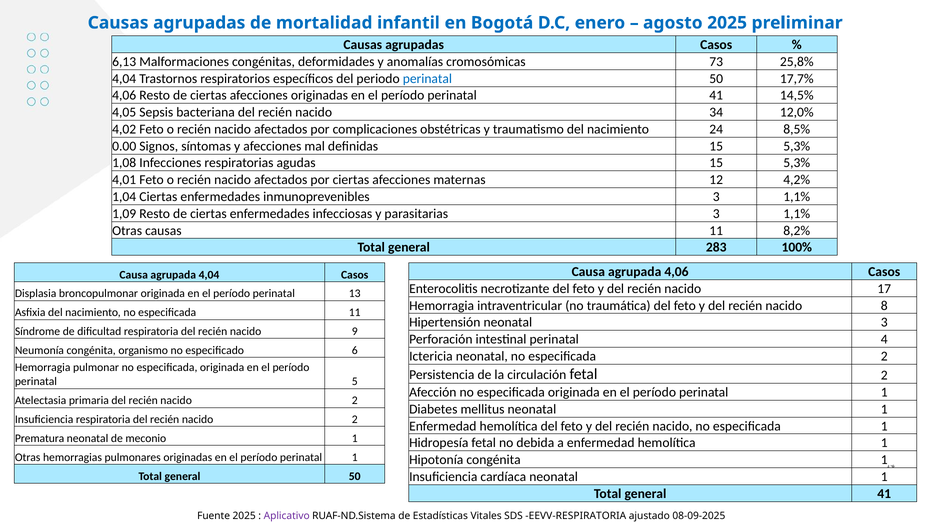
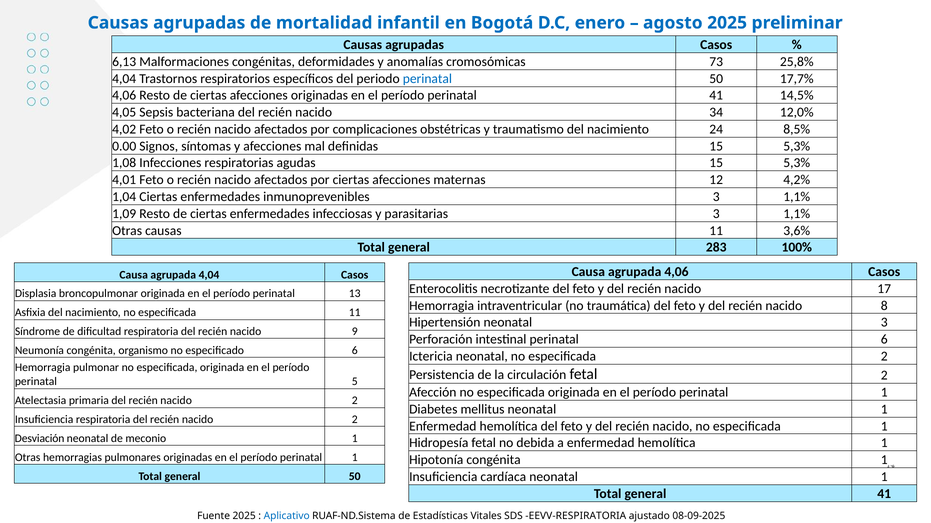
8,2%: 8,2% -> 3,6% (797, 231)
perinatal 4: 4 -> 6 (884, 340)
Prematura: Prematura -> Desviación (40, 439)
Aplicativo colour: purple -> blue (287, 517)
